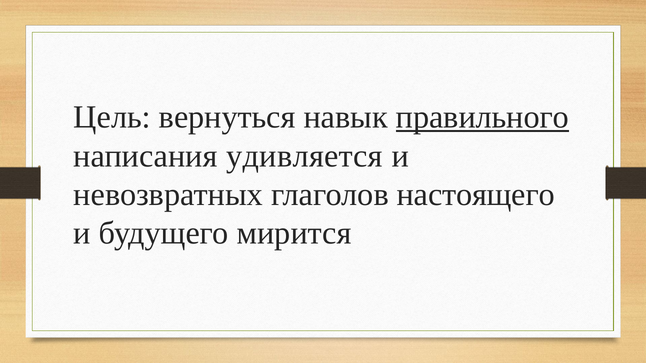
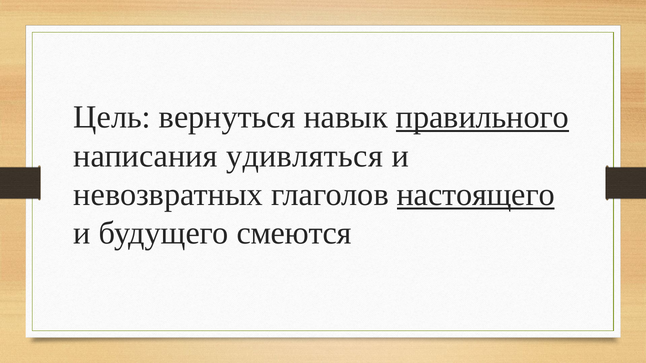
удивляется: удивляется -> удивляться (304, 156)
настоящего underline: none -> present (476, 195)
мирится: мирится -> смеются (294, 234)
